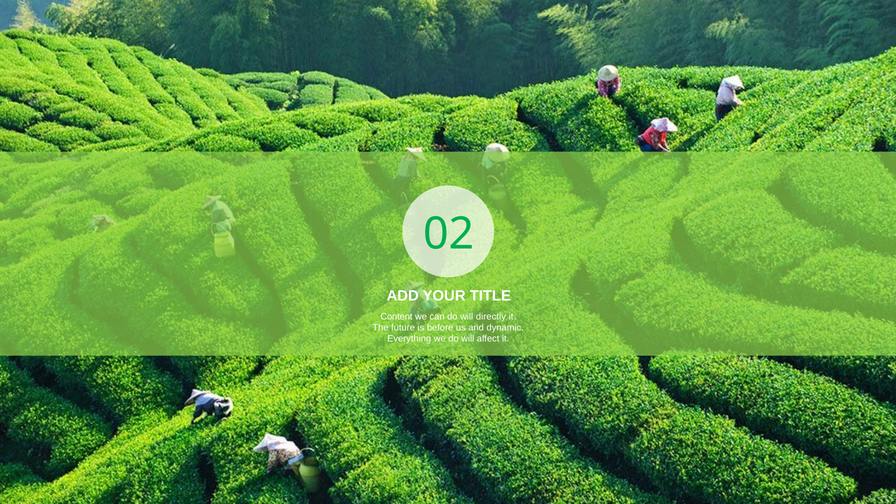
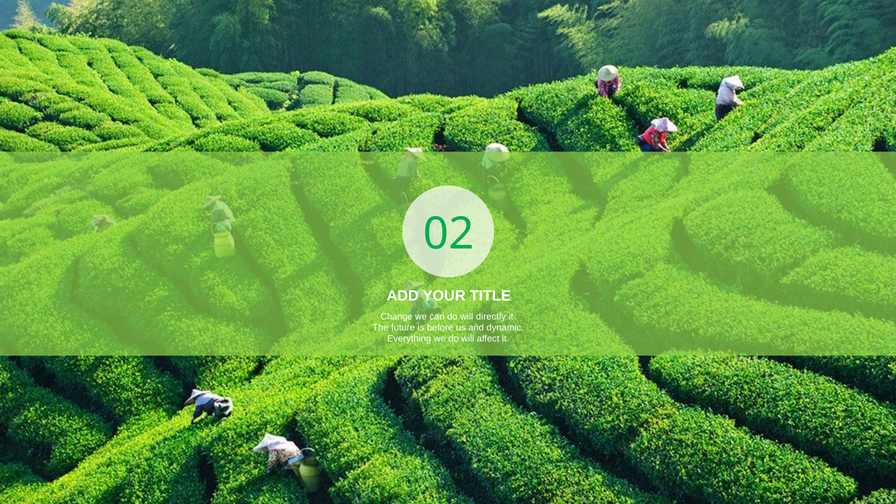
Content: Content -> Change (396, 316)
